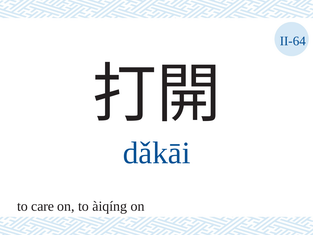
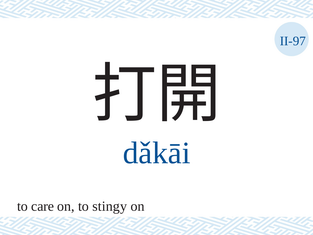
II-64: II-64 -> II-97 (293, 41)
àiqíng: àiqíng -> stingy (110, 206)
